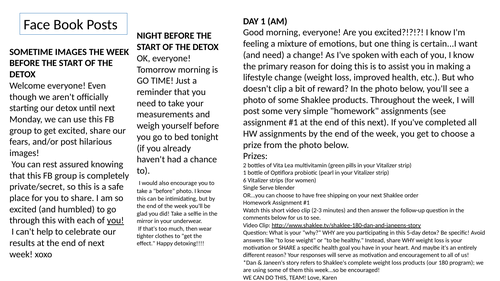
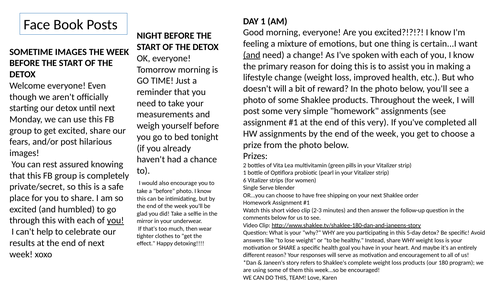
and underline: none -> present (252, 55)
doesn't clip: clip -> will (280, 89)
this next: next -> very (378, 123)
